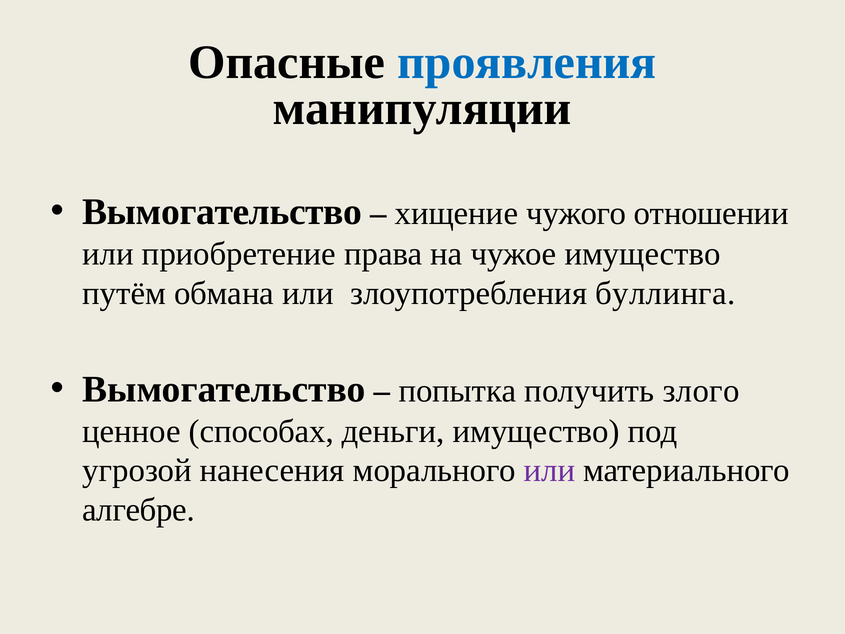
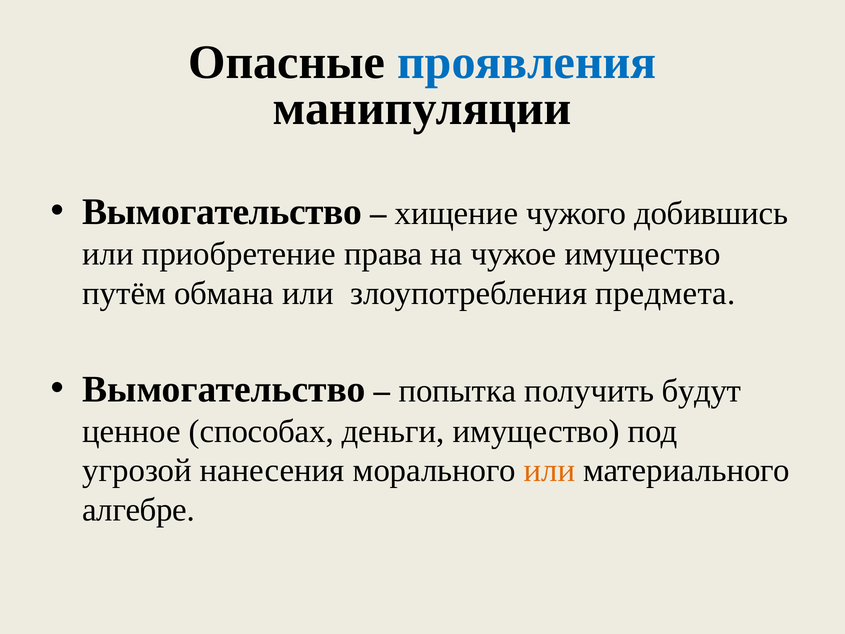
отношении: отношении -> добившись (711, 213)
буллинга: буллинга -> предмета (665, 293)
злого: злого -> будут (701, 391)
или colour: purple -> orange (549, 470)
